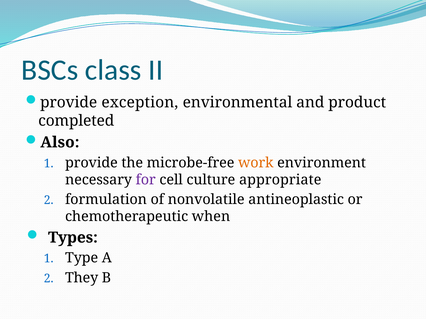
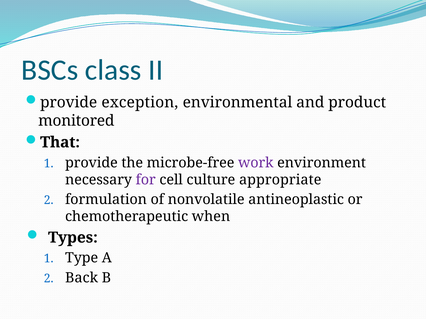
completed: completed -> monitored (76, 121)
Also: Also -> That (60, 143)
work colour: orange -> purple (256, 163)
They: They -> Back (82, 278)
